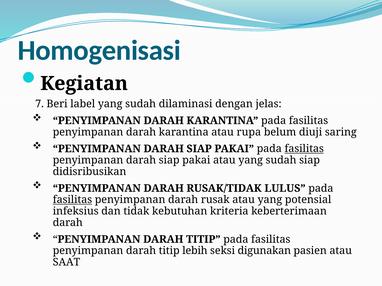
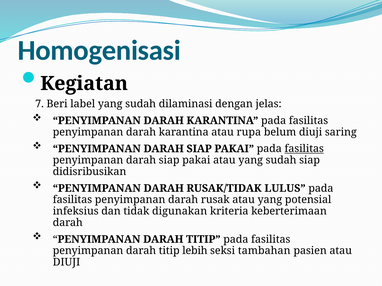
fasilitas underline: present -> none (72, 200)
kebutuhan: kebutuhan -> digunakan (180, 212)
digunakan: digunakan -> tambahan (264, 251)
SAAT: SAAT -> DIUJI (66, 263)
